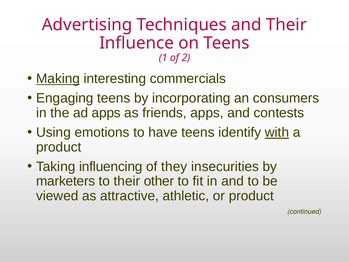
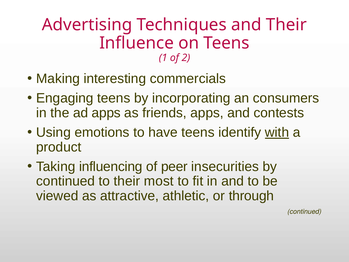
Making underline: present -> none (58, 79)
they: they -> peer (174, 166)
marketers: marketers -> continued (66, 181)
other: other -> most (159, 181)
or product: product -> through (251, 196)
